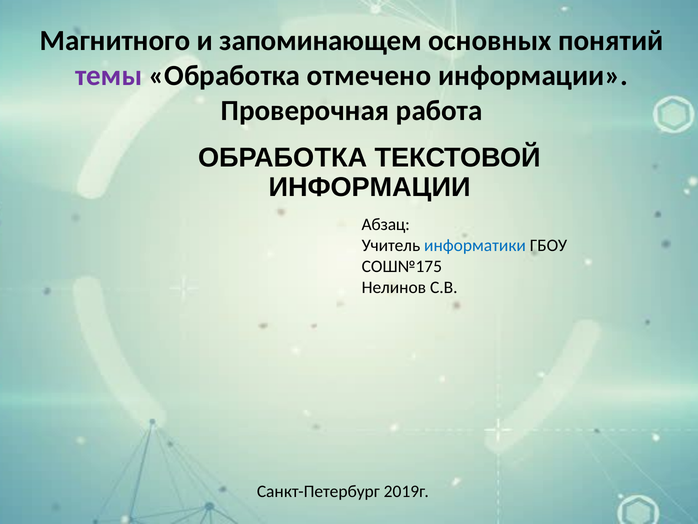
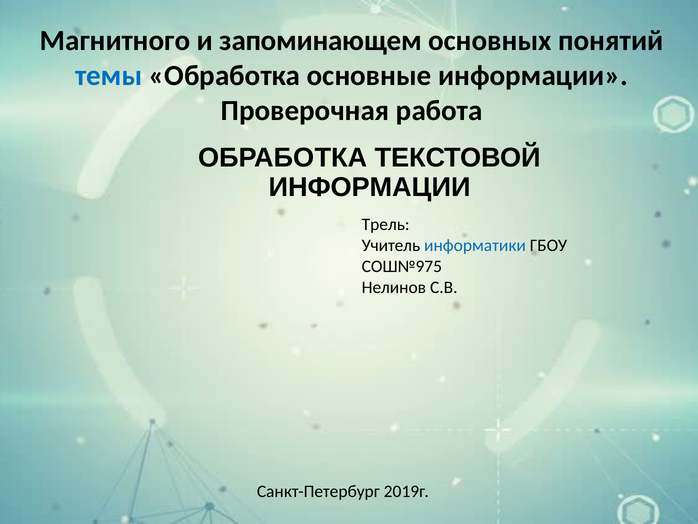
темы colour: purple -> blue (109, 76)
отмечено: отмечено -> основные (369, 76)
Абзац: Абзац -> Трель (386, 224)
СОШ№175: СОШ№175 -> СОШ№975 (402, 266)
